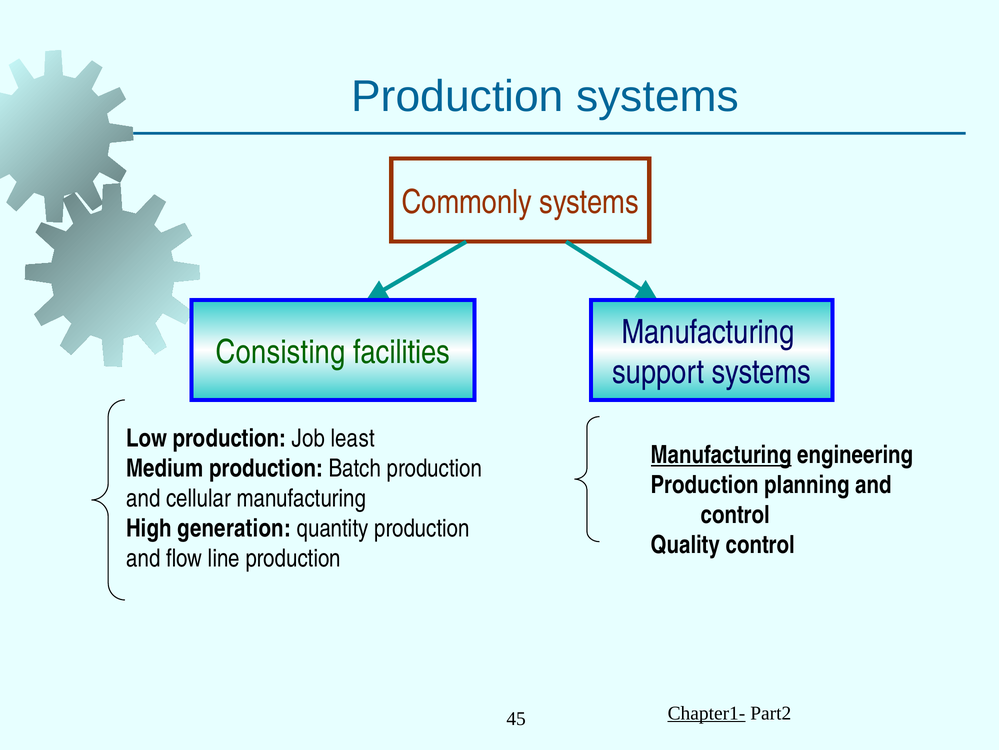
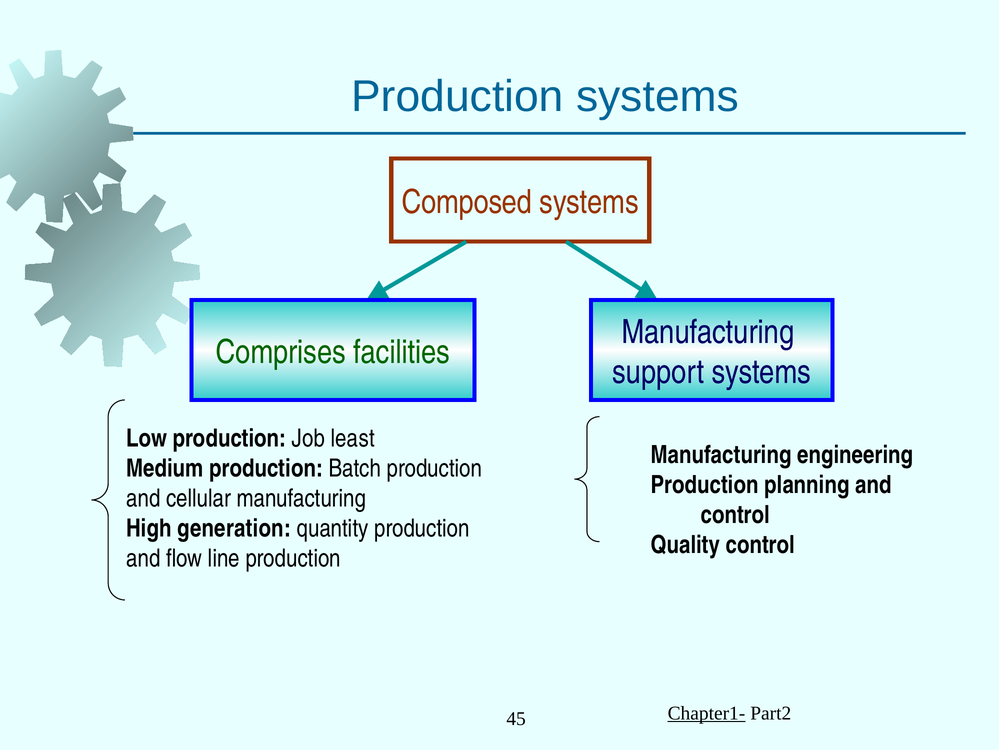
Commonly: Commonly -> Composed (467, 202)
Consisting: Consisting -> Comprises (281, 352)
Manufacturing underline: present -> none (721, 455)
